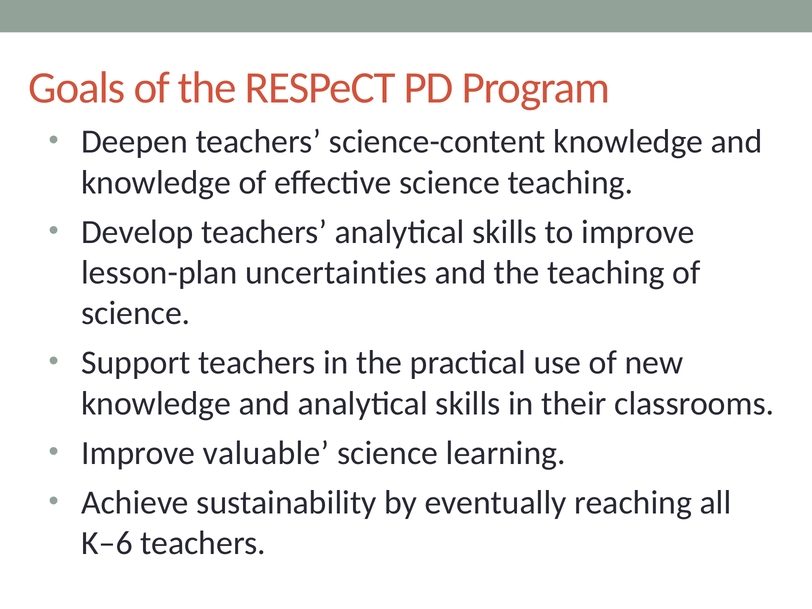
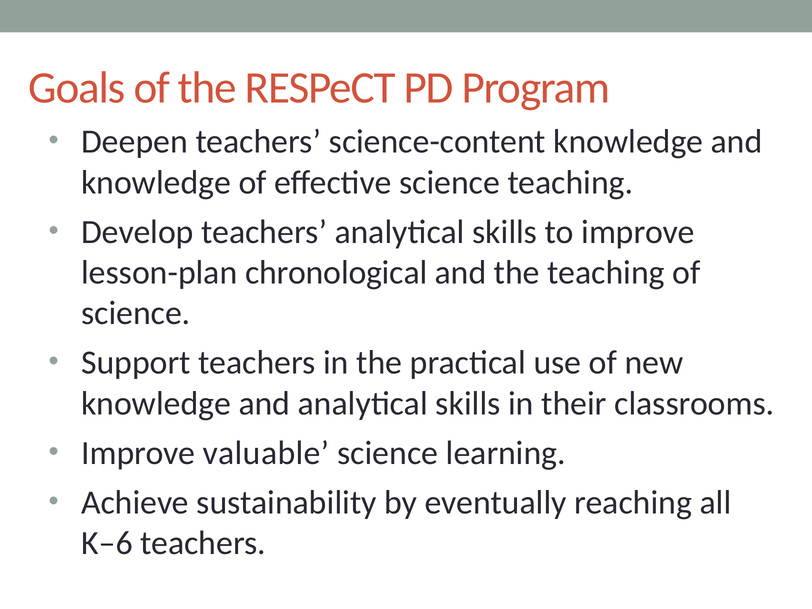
uncertainties: uncertainties -> chronological (336, 273)
